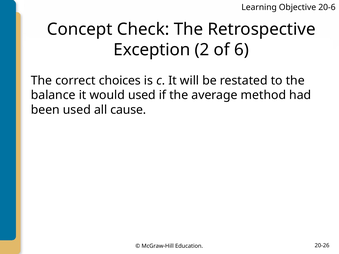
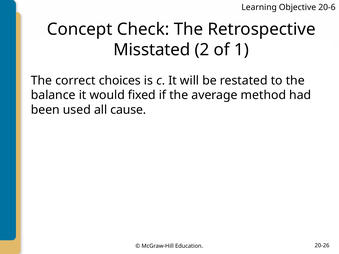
Exception: Exception -> Misstated (152, 50)
6: 6 -> 1 (242, 50)
would used: used -> fixed (142, 95)
